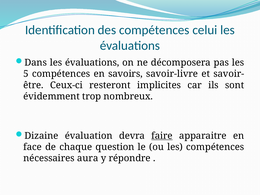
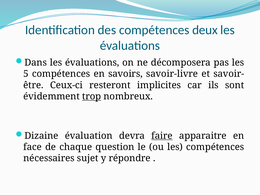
celui: celui -> deux (205, 30)
trop underline: none -> present (92, 96)
aura: aura -> sujet (88, 158)
